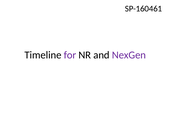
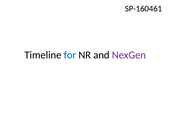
for colour: purple -> blue (70, 55)
